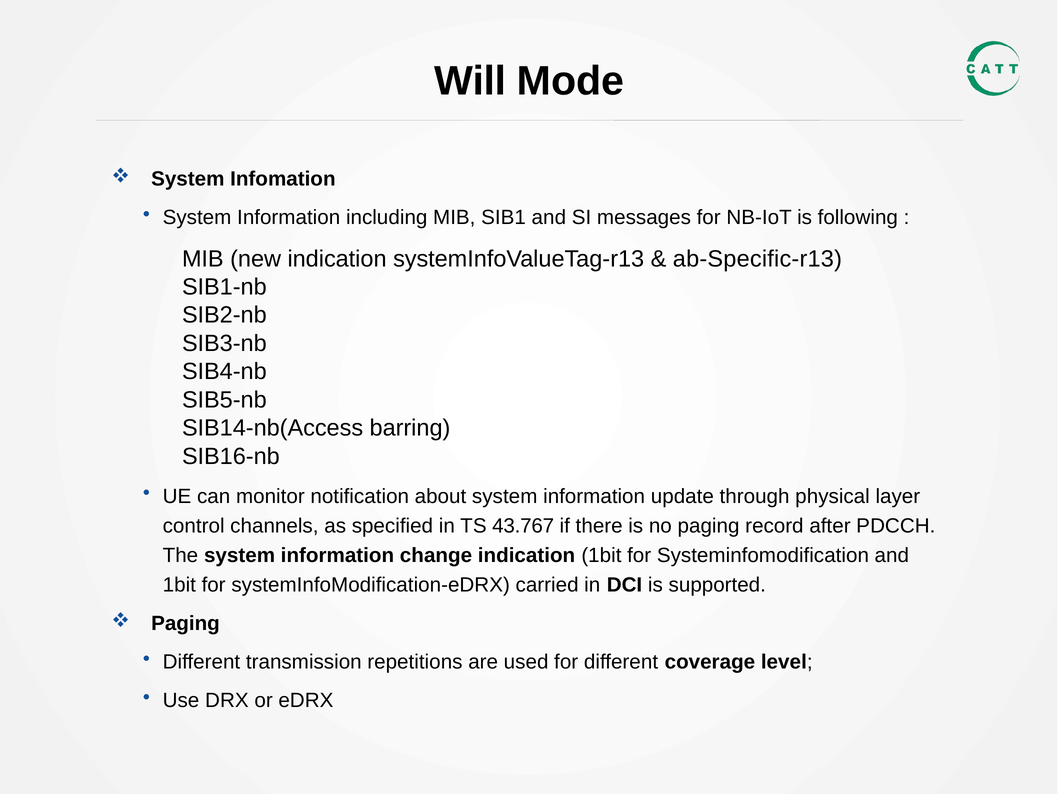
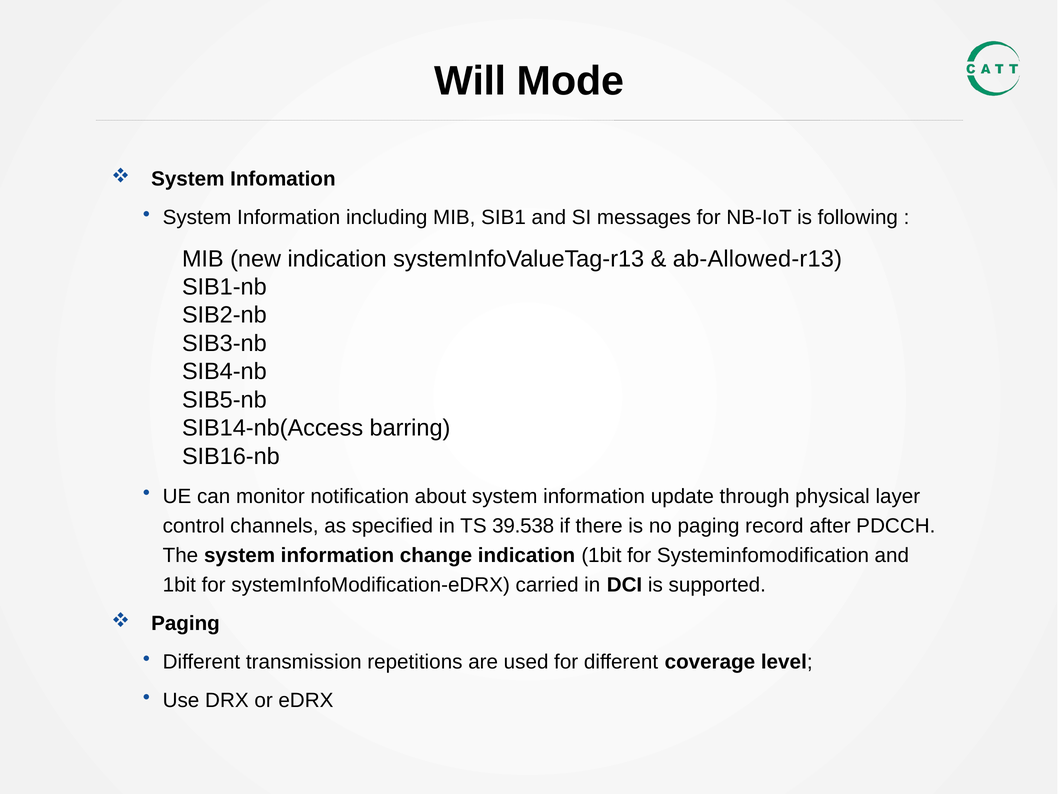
ab-Specific-r13: ab-Specific-r13 -> ab-Allowed-r13 (757, 259)
43.767: 43.767 -> 39.538 (523, 526)
